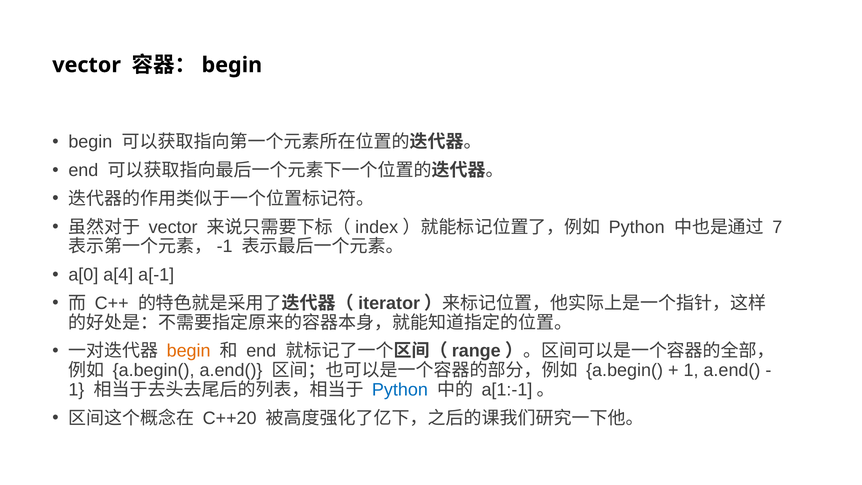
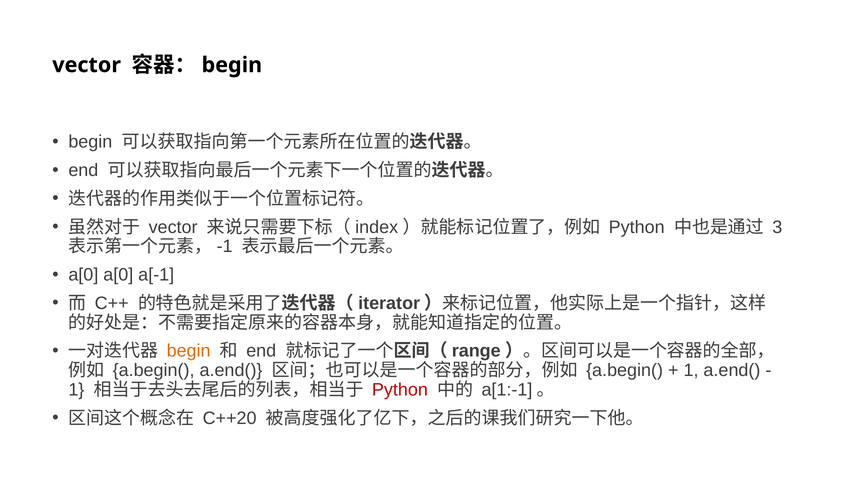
7: 7 -> 3 (777, 227)
a[0 a[4: a[4 -> a[0 (118, 275)
Python colour: blue -> red (400, 390)
